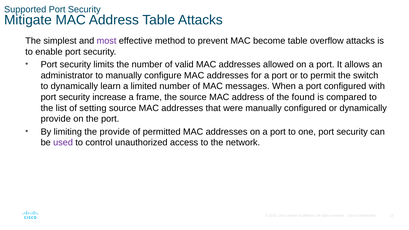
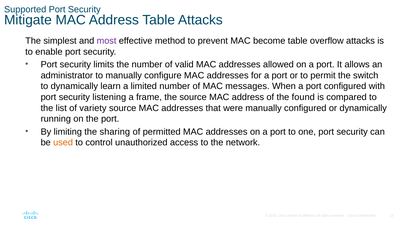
increase: increase -> listening (109, 97)
setting: setting -> variety (93, 108)
provide: provide -> running (56, 119)
the provide: provide -> sharing (115, 132)
used colour: purple -> orange (63, 143)
